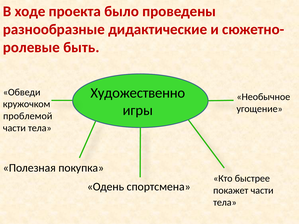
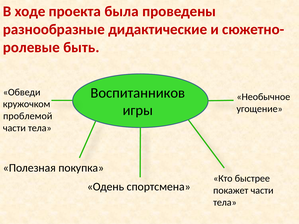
было: было -> была (122, 11)
Художественно: Художественно -> Воспитанников (138, 93)
